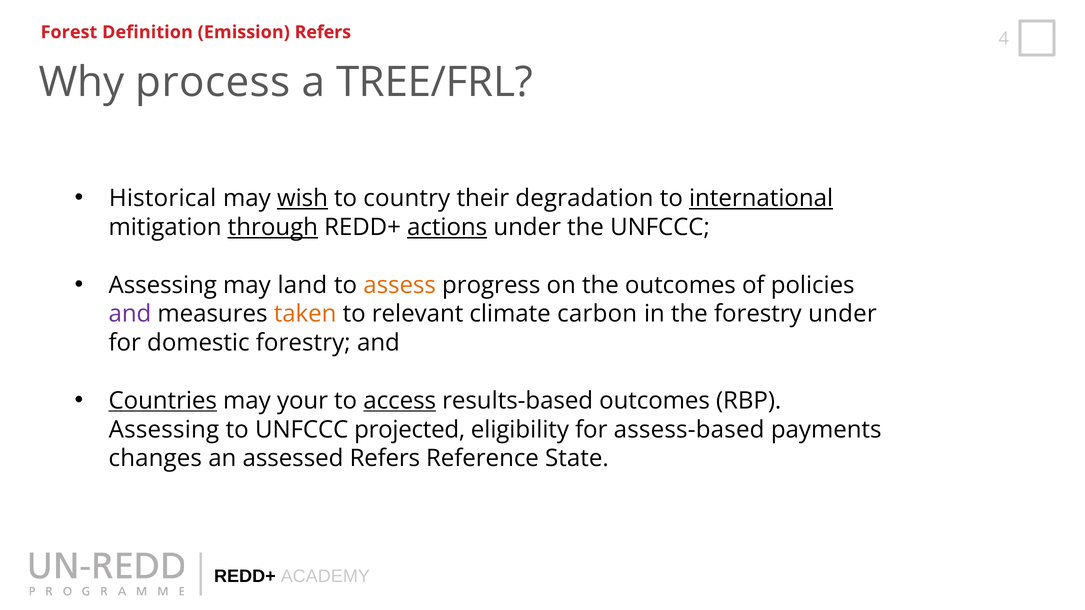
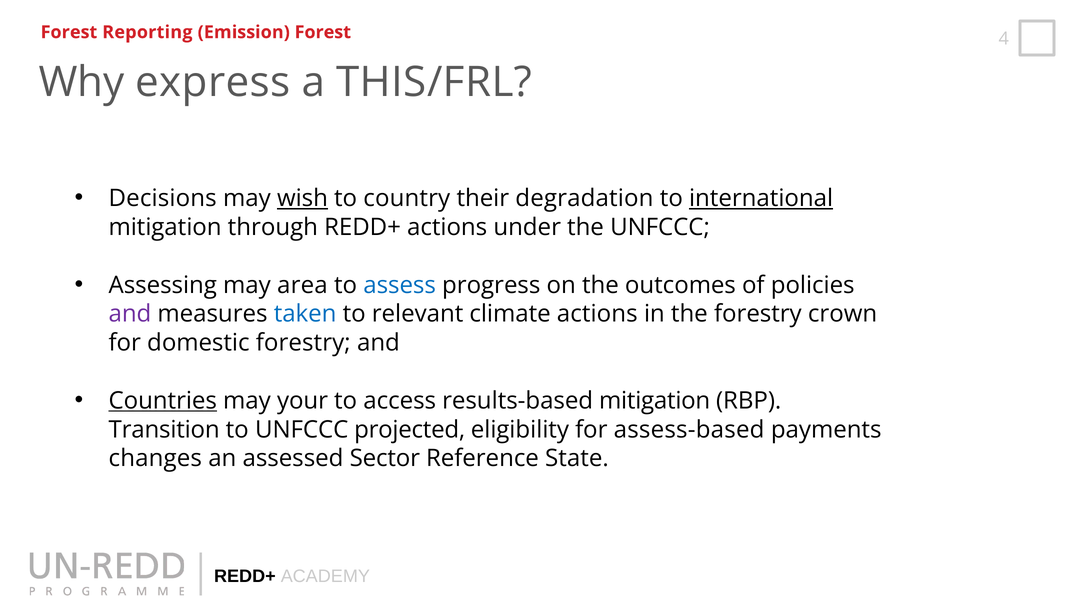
Definition: Definition -> Reporting (147, 32)
Emission Refers: Refers -> Forest (323, 32)
process: process -> express (213, 82)
TREE/FRL: TREE/FRL -> THIS/FRL (434, 82)
Historical: Historical -> Decisions (163, 198)
through underline: present -> none (273, 227)
actions underline: present -> none (447, 227)
land: land -> area (302, 285)
assess colour: orange -> blue (400, 285)
taken colour: orange -> blue (305, 314)
climate carbon: carbon -> actions (597, 314)
forestry under: under -> crown (843, 314)
access underline: present -> none (400, 401)
results-based outcomes: outcomes -> mitigation (655, 401)
Assessing: Assessing -> Transition (164, 430)
assessed Refers: Refers -> Sector (385, 459)
